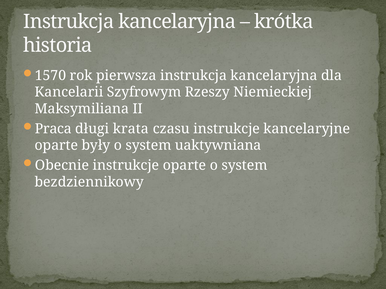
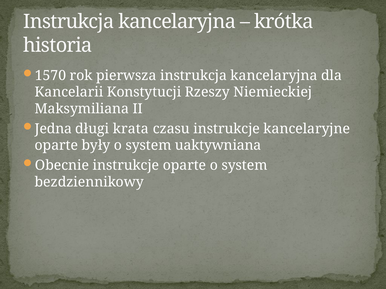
Szyfrowym: Szyfrowym -> Konstytucji (144, 92)
Praca: Praca -> Jedna (53, 129)
